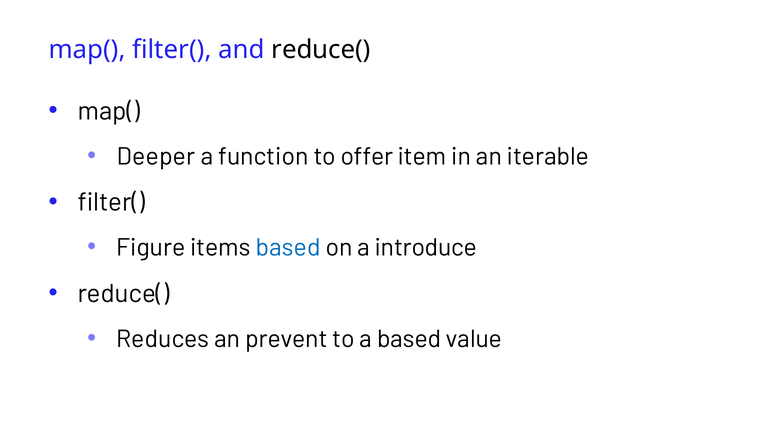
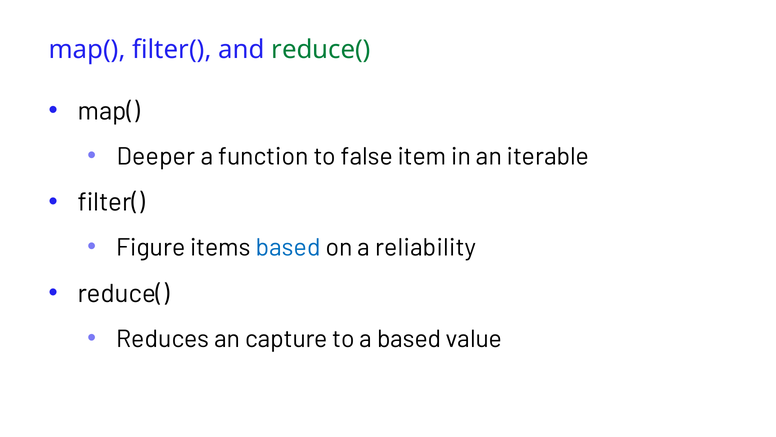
reduce( colour: black -> green (321, 50)
offer: offer -> false (367, 156)
introduce: introduce -> reliability (426, 247)
prevent: prevent -> capture (286, 338)
